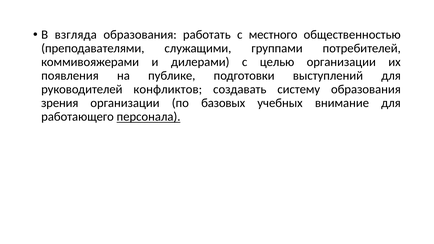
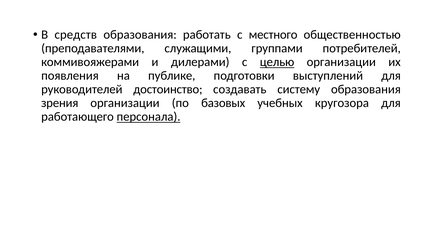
взгляда: взгляда -> средств (76, 35)
целью underline: none -> present (277, 62)
конфликтов: конфликтов -> достоинство (168, 89)
внимание: внимание -> кругозора (342, 103)
